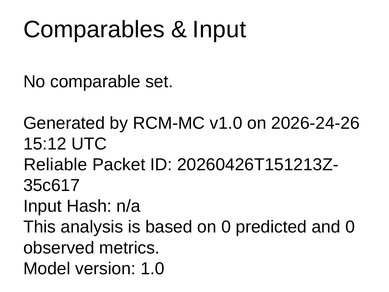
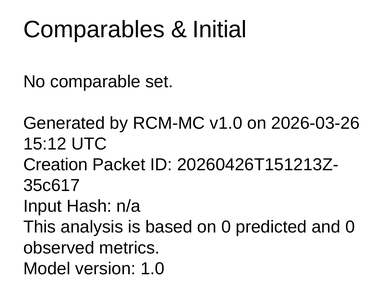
Input: Input -> Initial (220, 30)
2026-24-26: 2026-24-26 -> 2026-03-26 (315, 123)
Reliable: Reliable -> Creation (56, 165)
